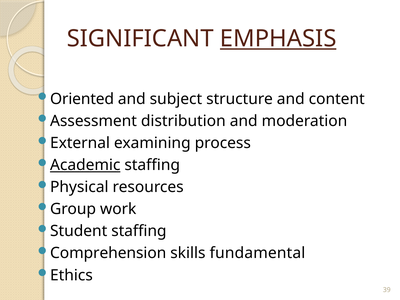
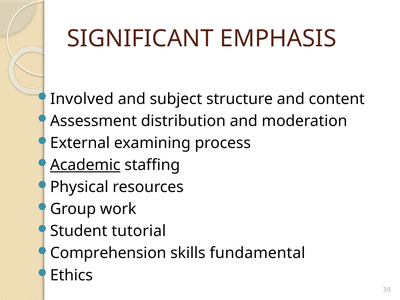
EMPHASIS underline: present -> none (278, 39)
Oriented: Oriented -> Involved (82, 99)
Student staffing: staffing -> tutorial (139, 231)
